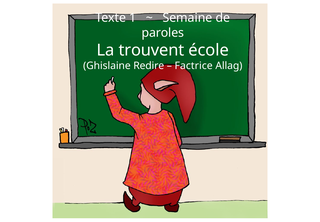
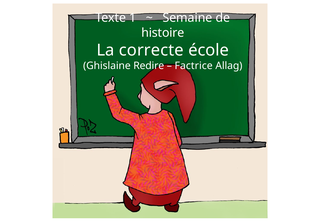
paroles: paroles -> histoire (163, 33)
trouvent: trouvent -> correcte (151, 50)
